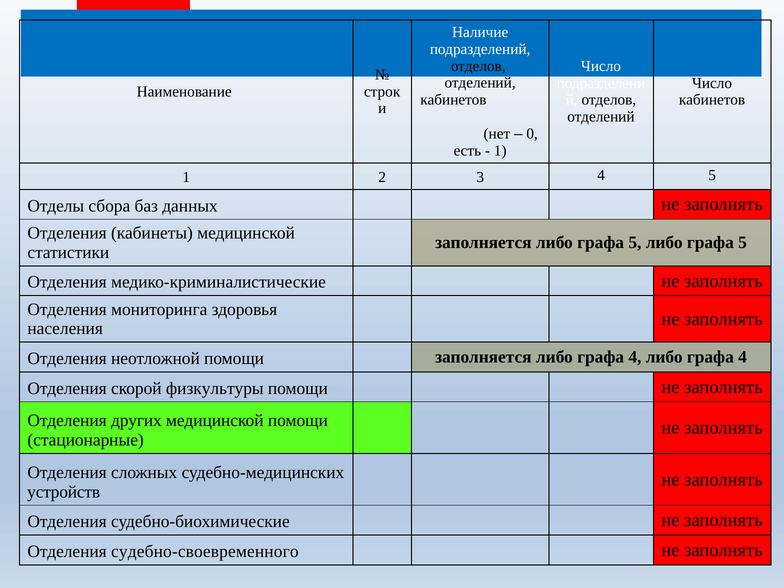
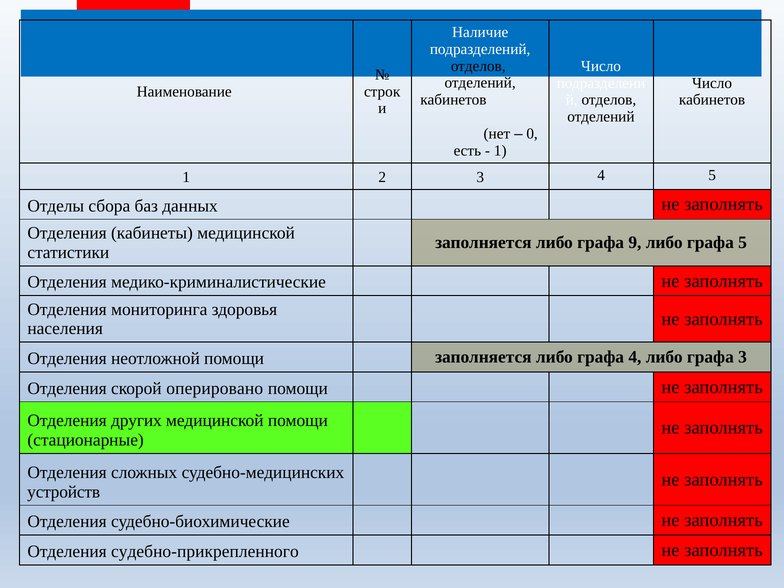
заполняется либо графа 5: 5 -> 9 (635, 243)
4 либо графа 4: 4 -> 3 (742, 357)
физкультуры: физкультуры -> оперировано (215, 388)
судебно-своевременного: судебно-своевременного -> судебно-прикрепленного (205, 551)
